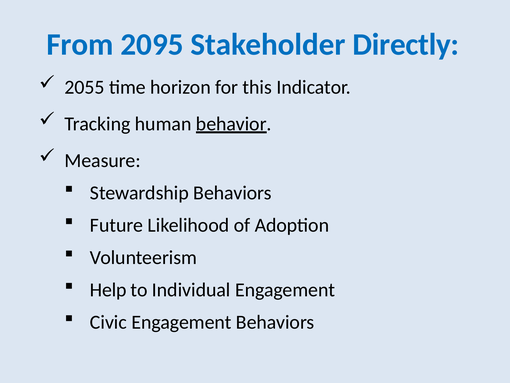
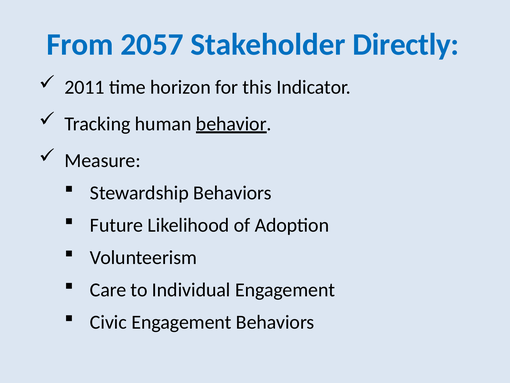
2095: 2095 -> 2057 (152, 45)
2055: 2055 -> 2011 (85, 87)
Help: Help -> Care (108, 290)
